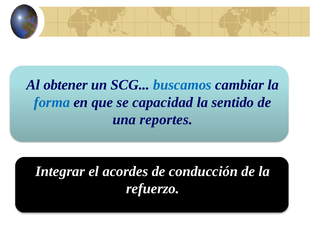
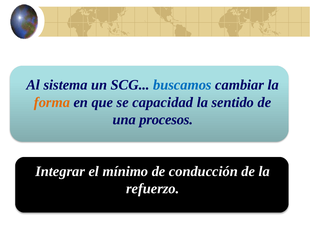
obtener: obtener -> sistema (66, 85)
forma colour: blue -> orange (52, 102)
reportes: reportes -> procesos (166, 120)
acordes: acordes -> mínimo (125, 171)
